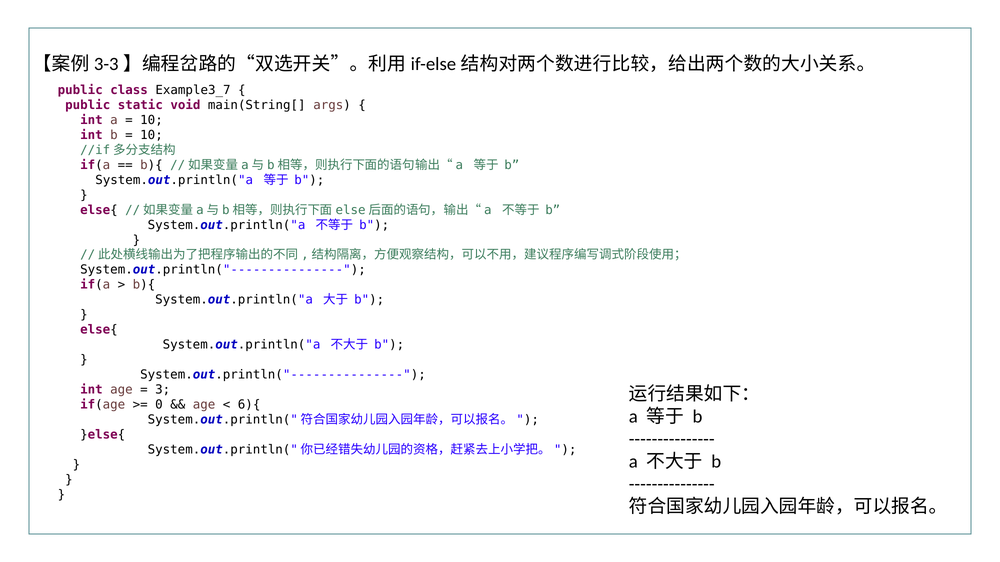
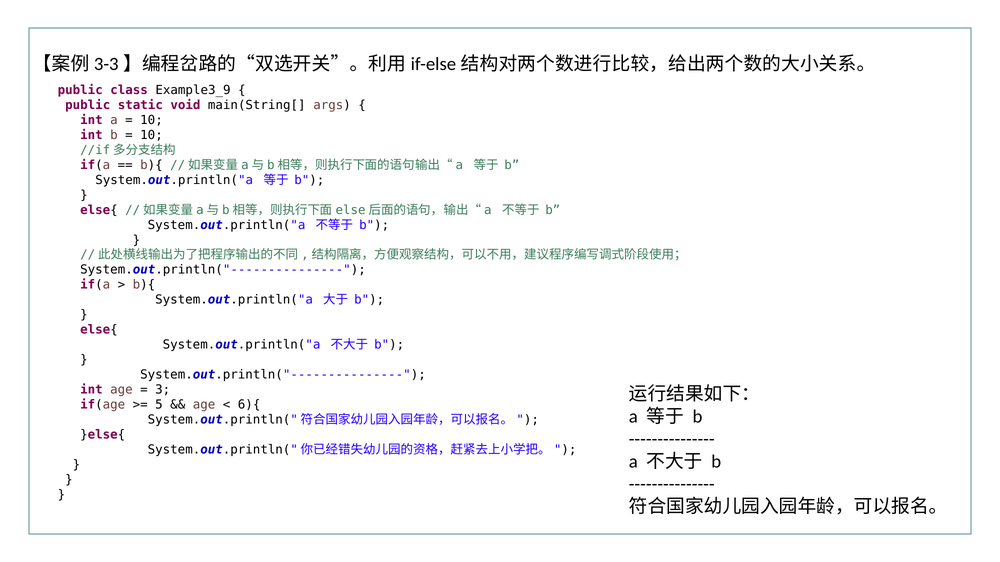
Example3_7: Example3_7 -> Example3_9 (193, 90)
0: 0 -> 5 (159, 405)
